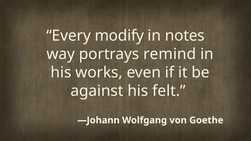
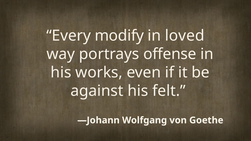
notes: notes -> loved (185, 36)
remind: remind -> offense (170, 54)
